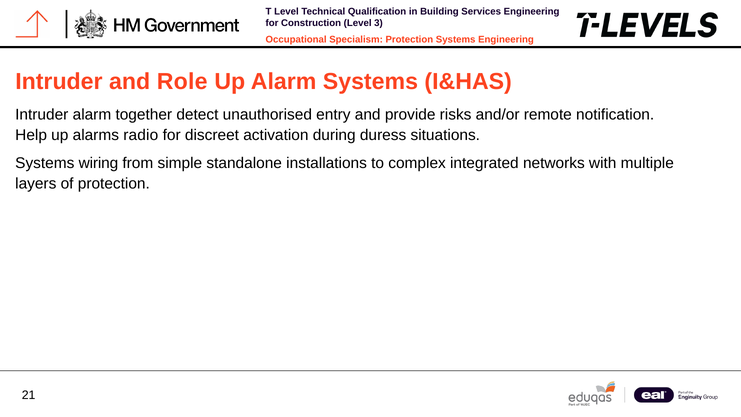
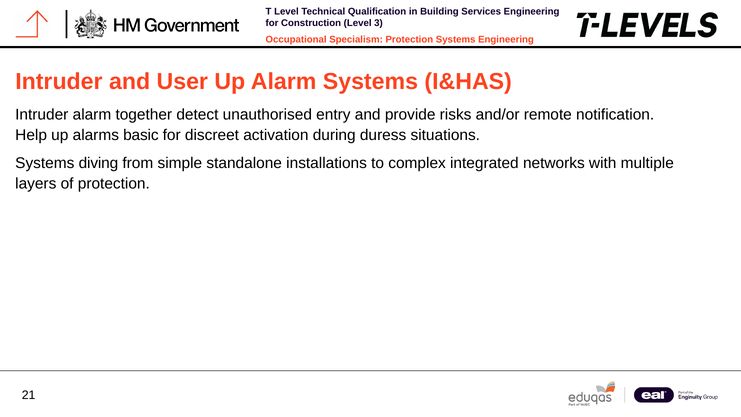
Role: Role -> User (182, 82)
radio: radio -> basic (141, 135)
wiring: wiring -> diving (98, 163)
